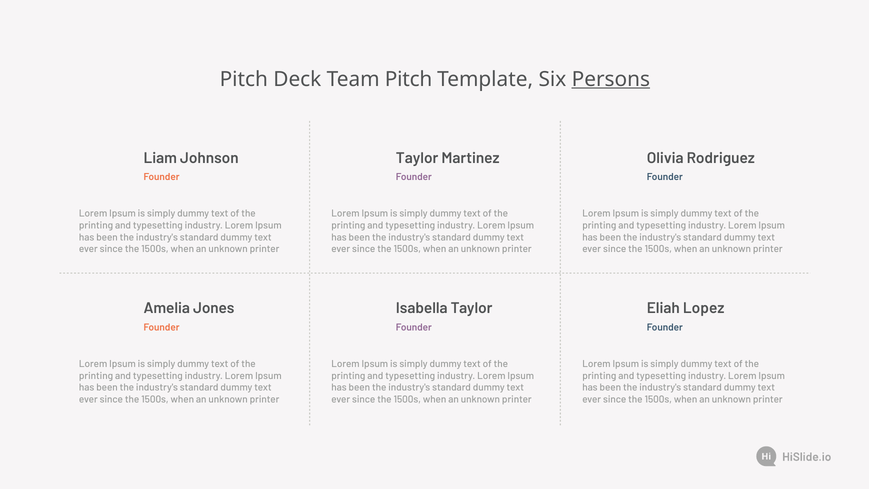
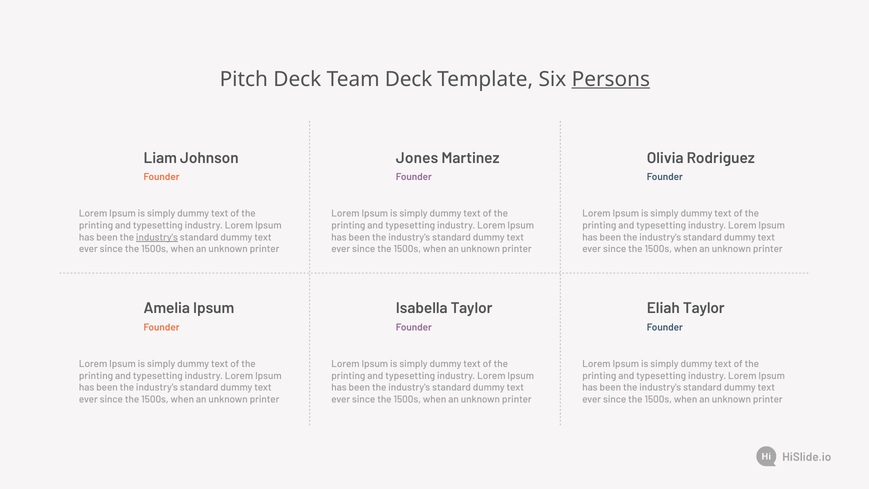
Team Pitch: Pitch -> Deck (409, 79)
Taylor: Taylor -> Jones (417, 158)
industry's underline: none -> present (157, 237)
Amelia Jones: Jones -> Ipsum (214, 308)
Eliah Lopez: Lopez -> Taylor (704, 308)
